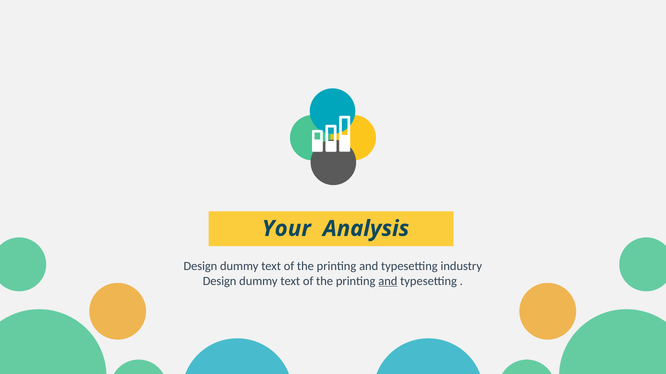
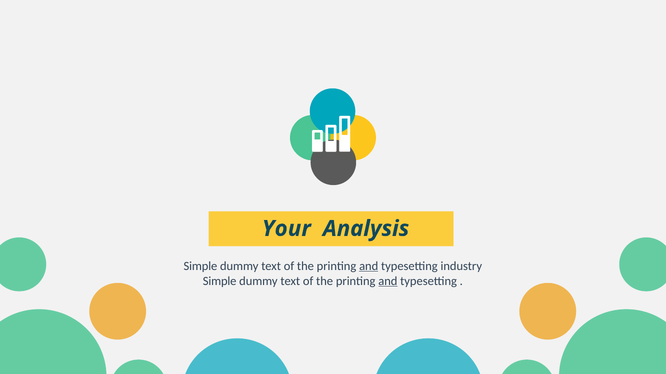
Design: Design -> Simple (200, 266)
and underline: none -> present (369, 266)
Design: Design -> Simple (220, 281)
